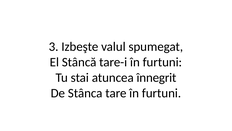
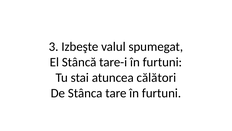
înnegrit: înnegrit -> călători (156, 77)
